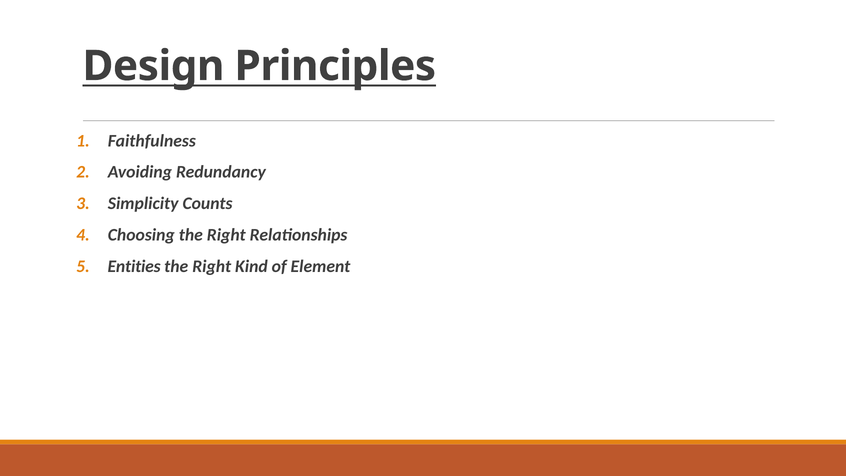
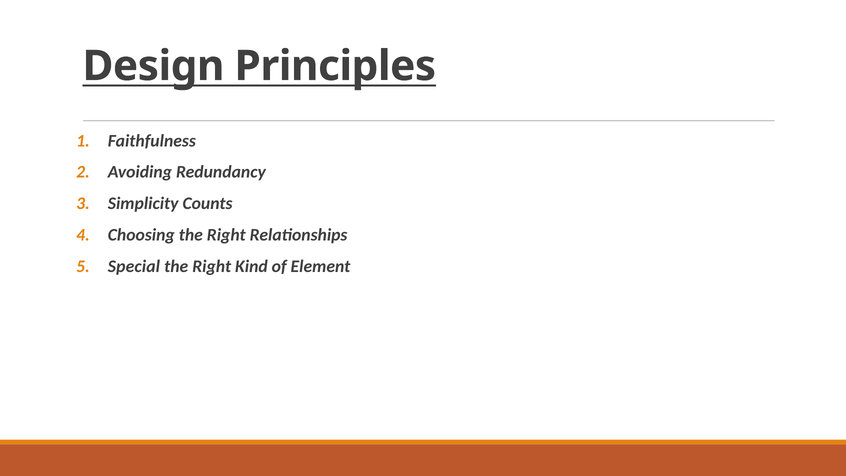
Entities: Entities -> Special (134, 266)
